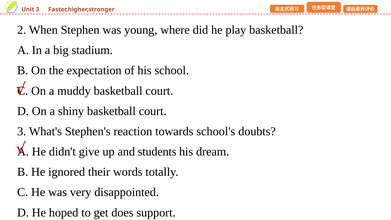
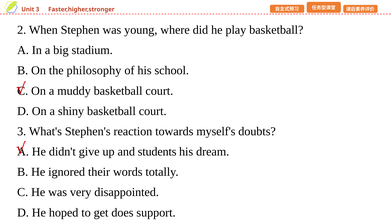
expectation: expectation -> philosophy (94, 70)
school's: school's -> myself's (216, 131)
